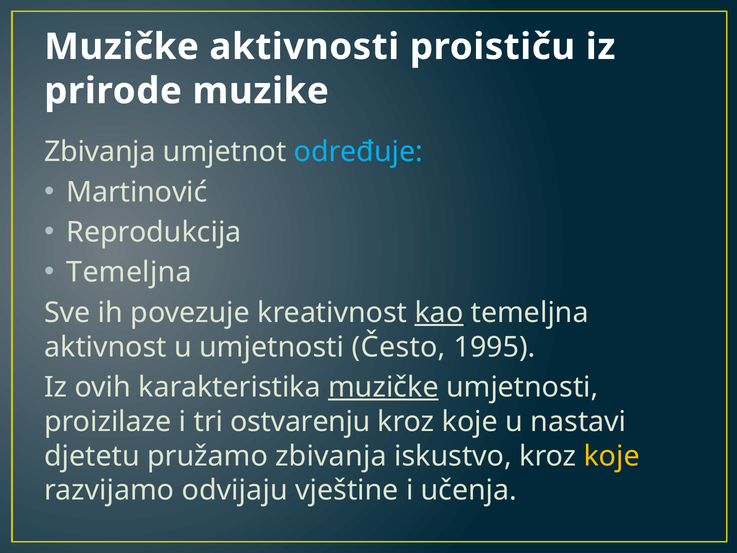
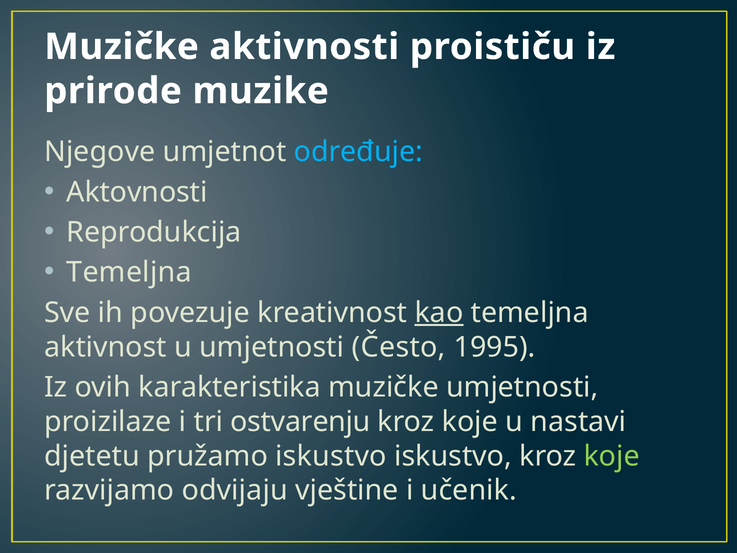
Zbivanja: Zbivanja -> Njegove (100, 152)
Martinović: Martinović -> Aktovnosti (137, 192)
muzičke underline: present -> none (383, 387)
pružamo zbivanja: zbivanja -> iskustvo (331, 456)
koje colour: yellow -> light green (612, 456)
učenja: učenja -> učenik (469, 490)
